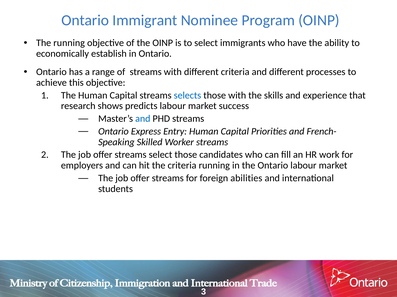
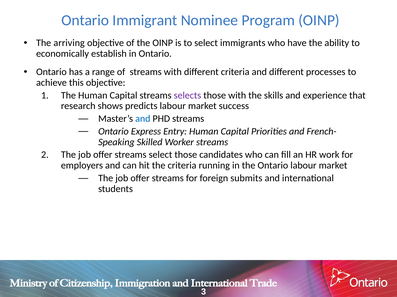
The running: running -> arriving (69, 43)
selects colour: blue -> purple (187, 96)
abilities: abilities -> submits (246, 179)
